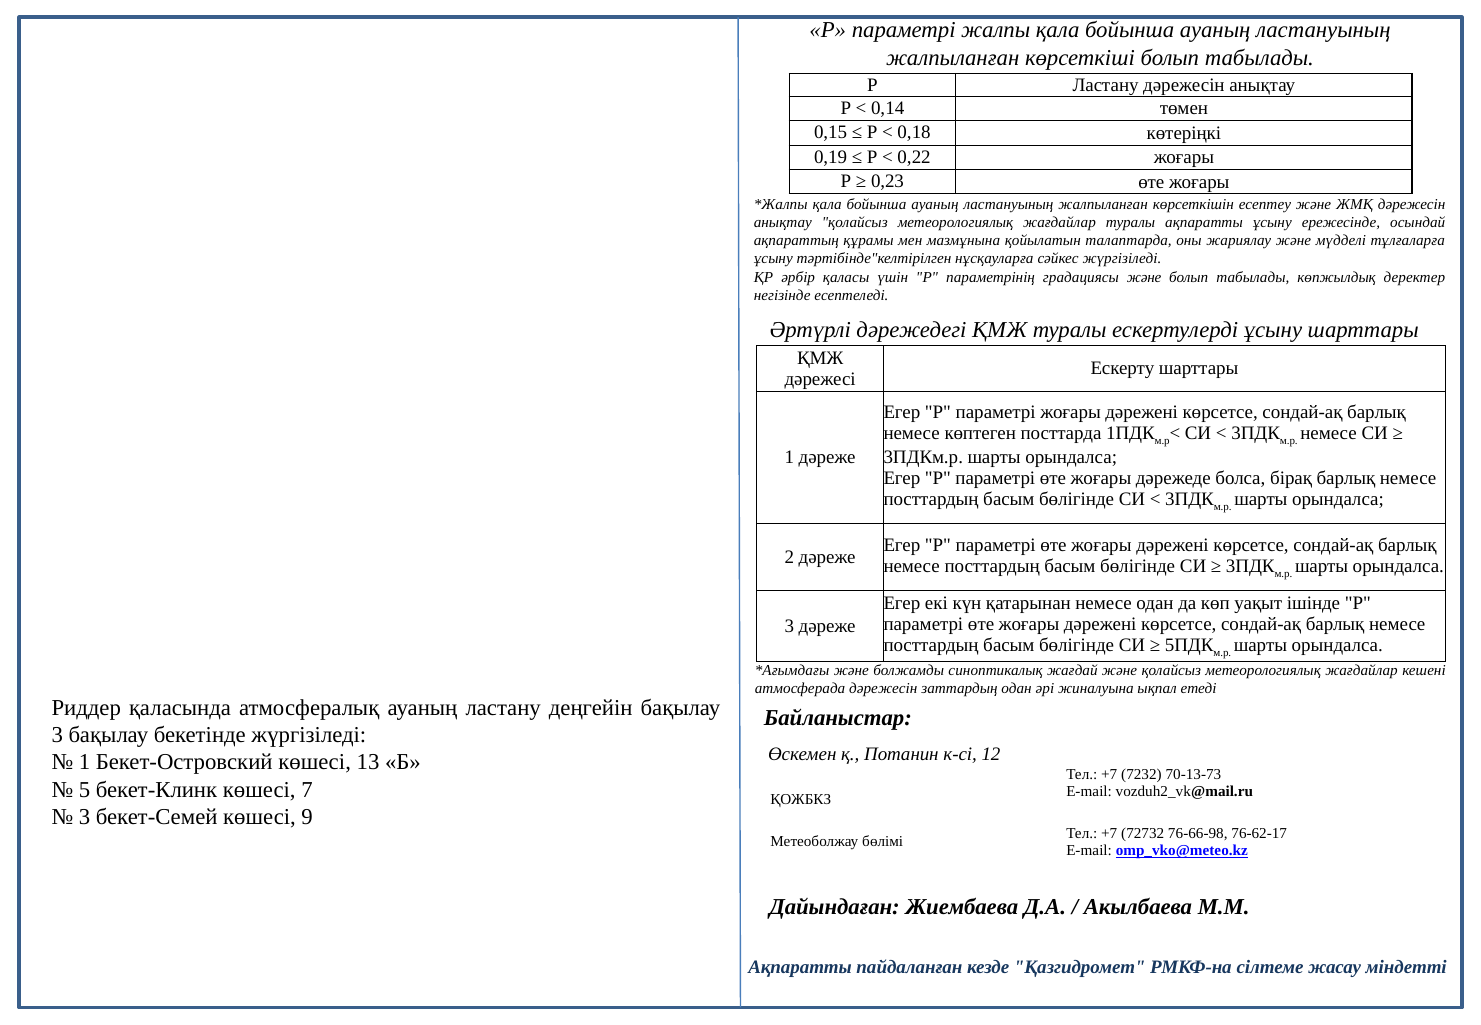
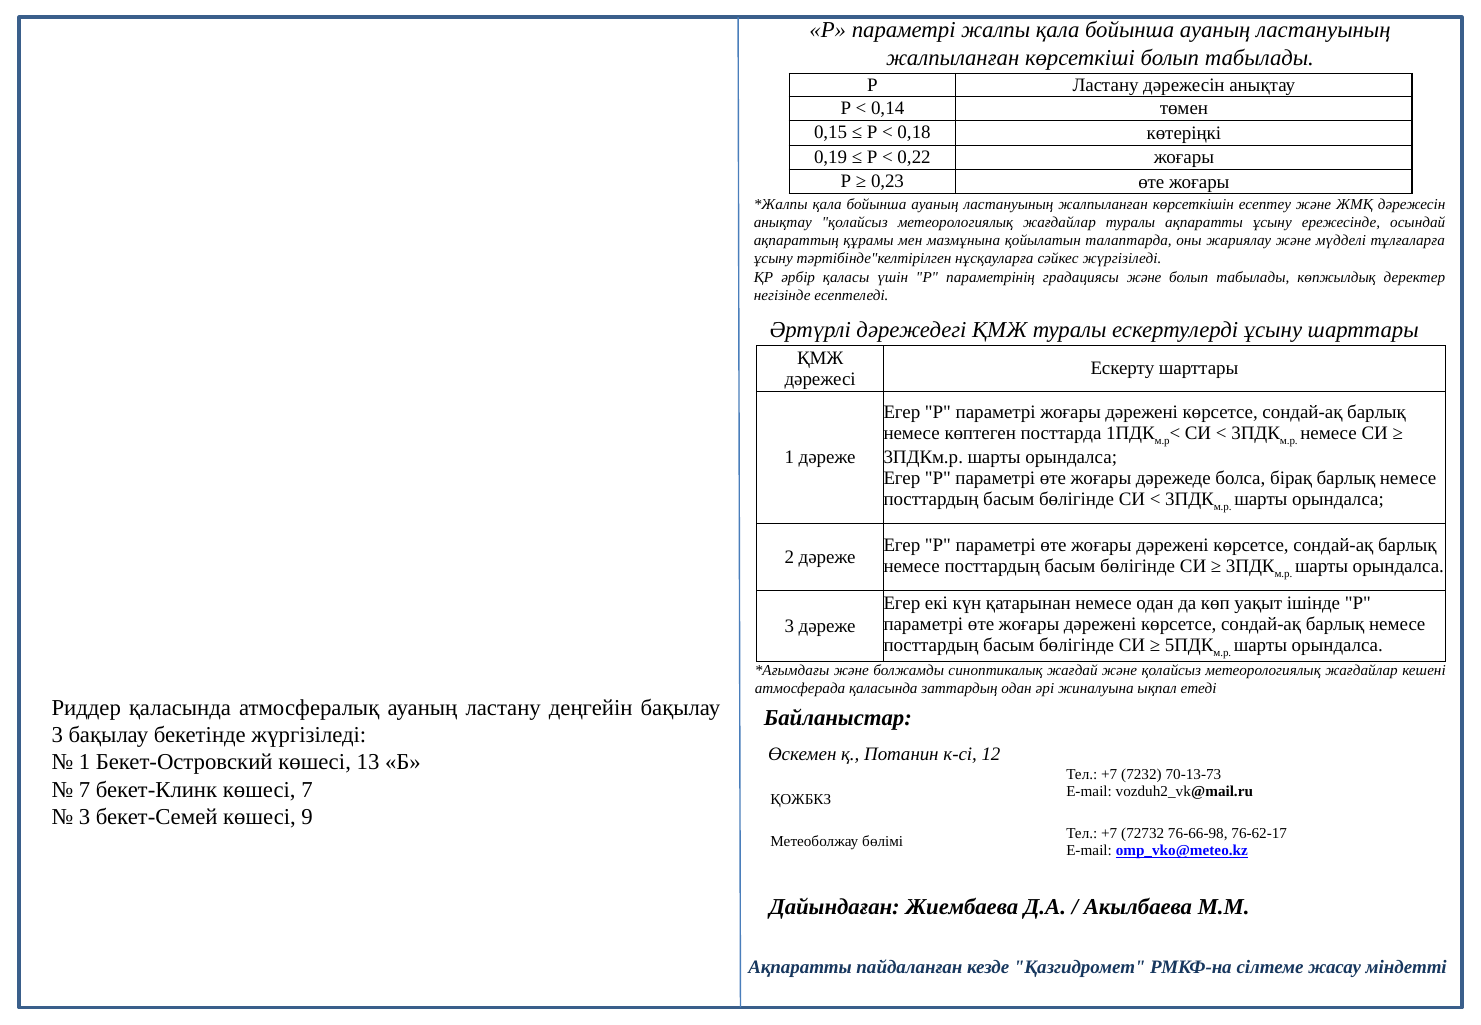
атмосферада дәрежесін: дәрежесін -> қаласында (883, 689)
5: 5 -> 7 (85, 790)
